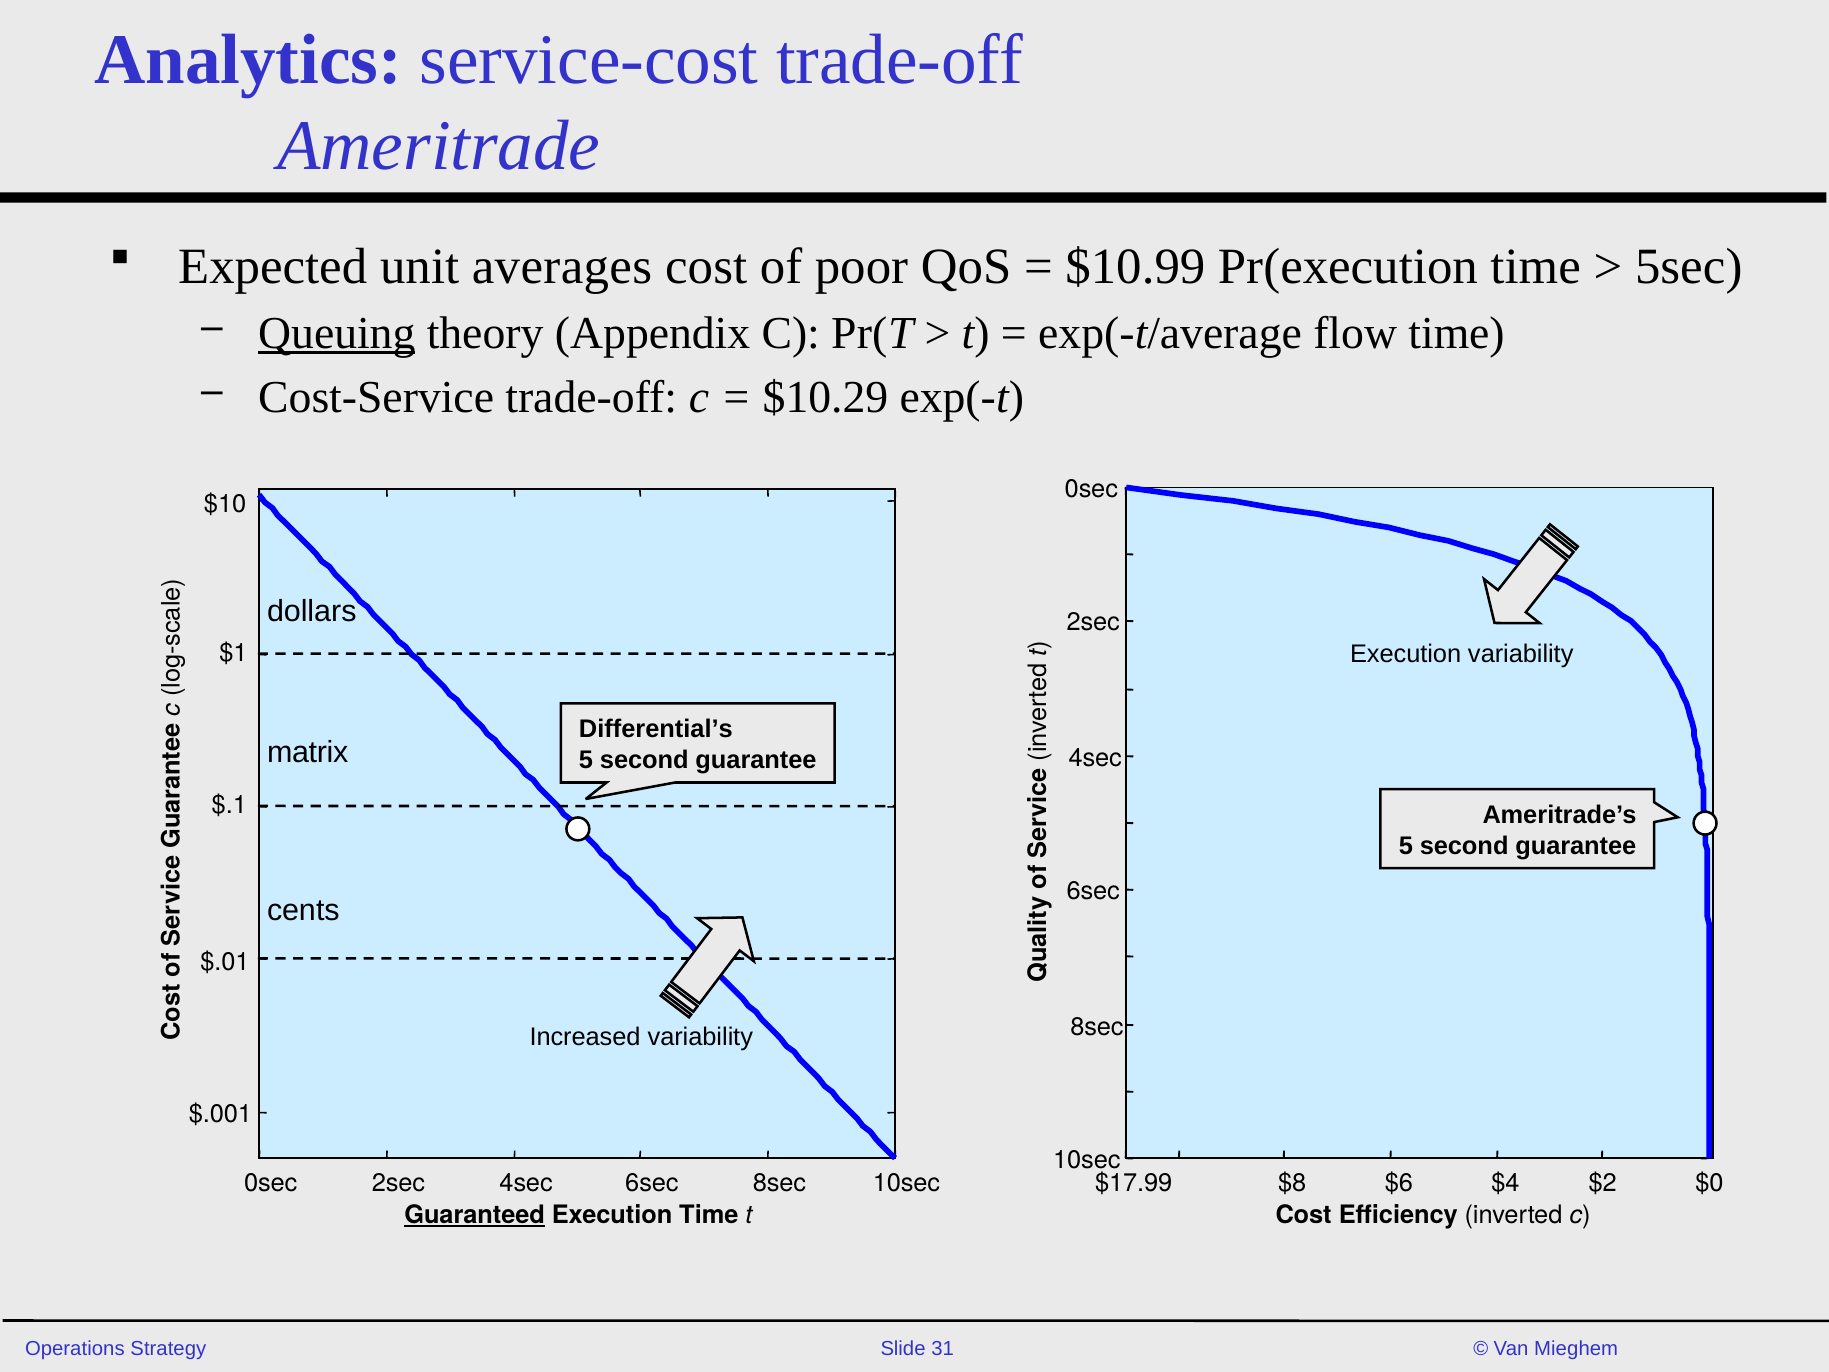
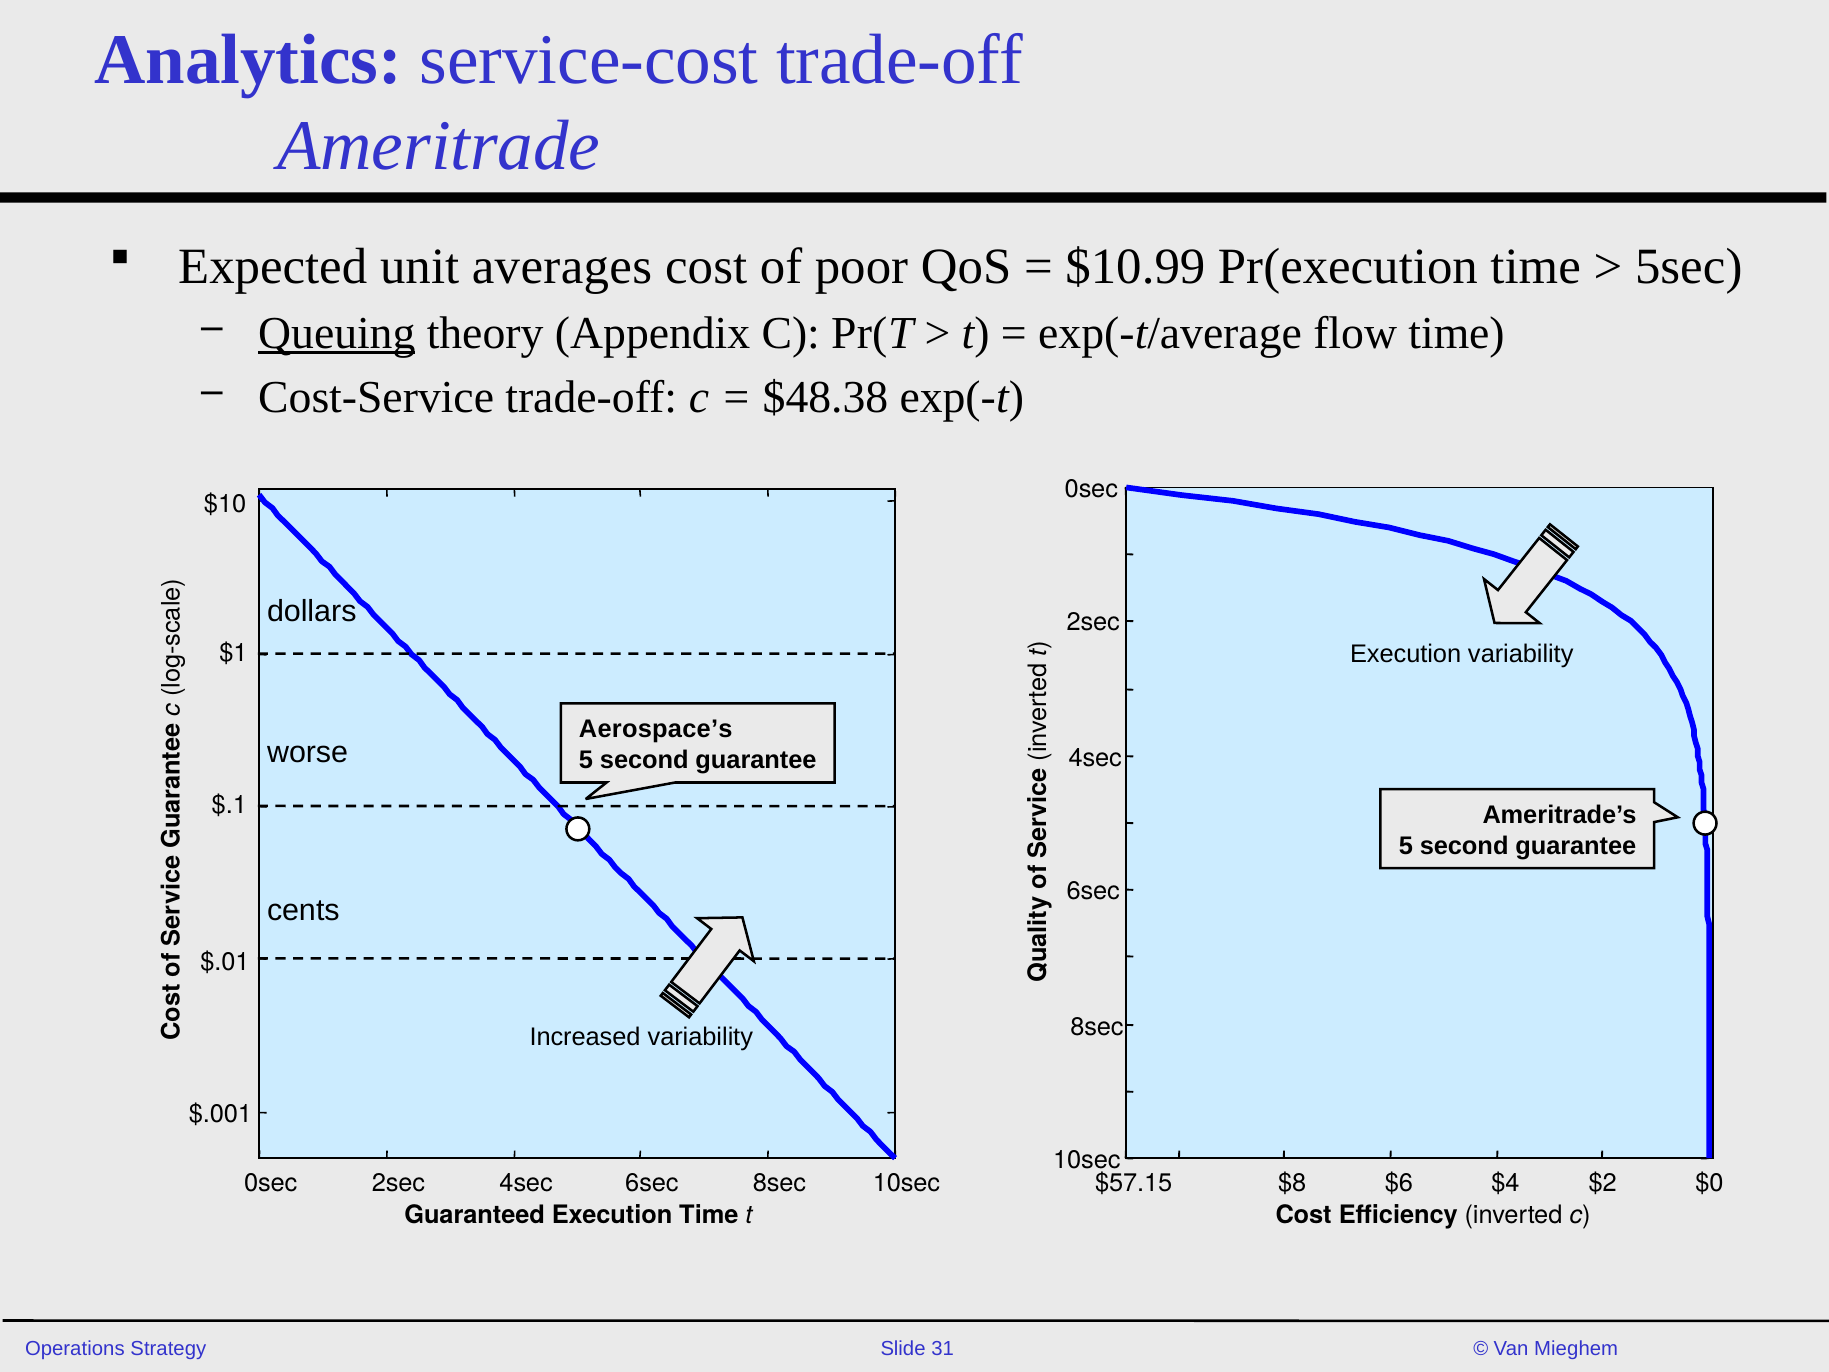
$10.29: $10.29 -> $48.38 (825, 397)
Differential’s: Differential’s -> Aerospace’s (656, 729)
matrix: matrix -> worse (308, 752)
$17.99: $17.99 -> $57.15 (1134, 1183)
Guaranteed underline: present -> none (475, 1215)
